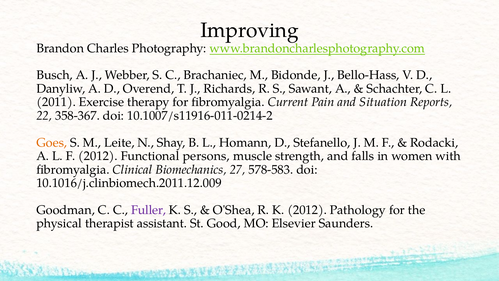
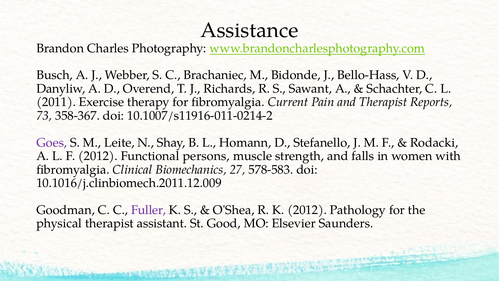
Improving: Improving -> Assistance (249, 30)
and Situation: Situation -> Therapist (383, 102)
22: 22 -> 73 (44, 116)
Goes colour: orange -> purple (52, 142)
